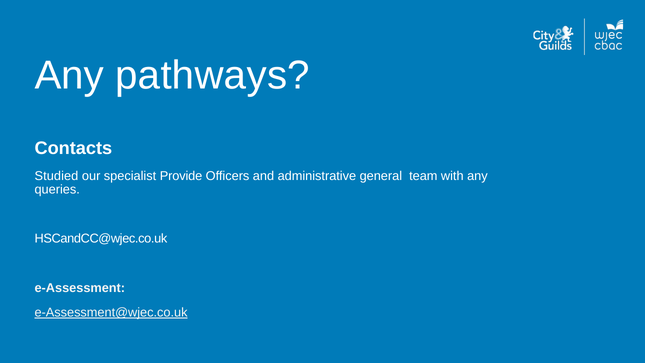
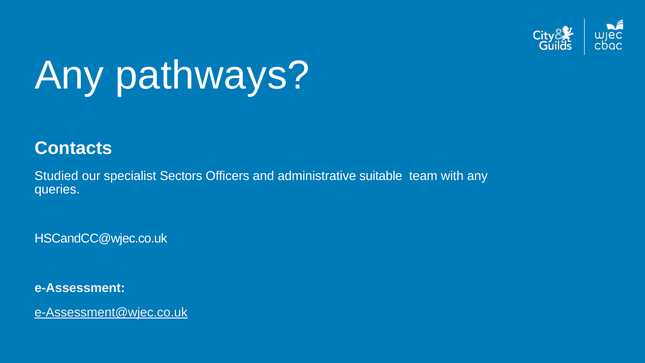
Provide: Provide -> Sectors (181, 176)
general: general -> suitable (381, 176)
